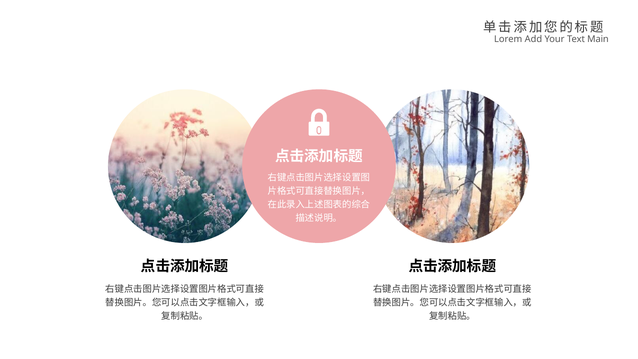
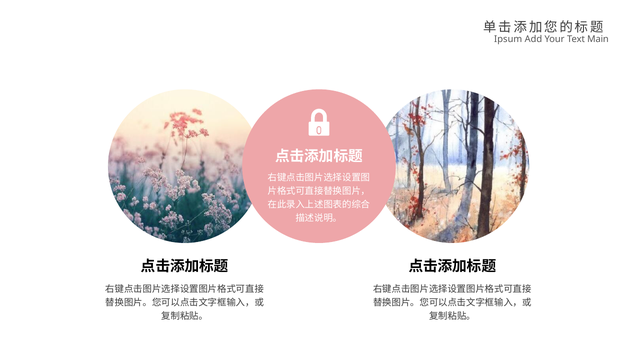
Lorem: Lorem -> Ipsum (508, 39)
